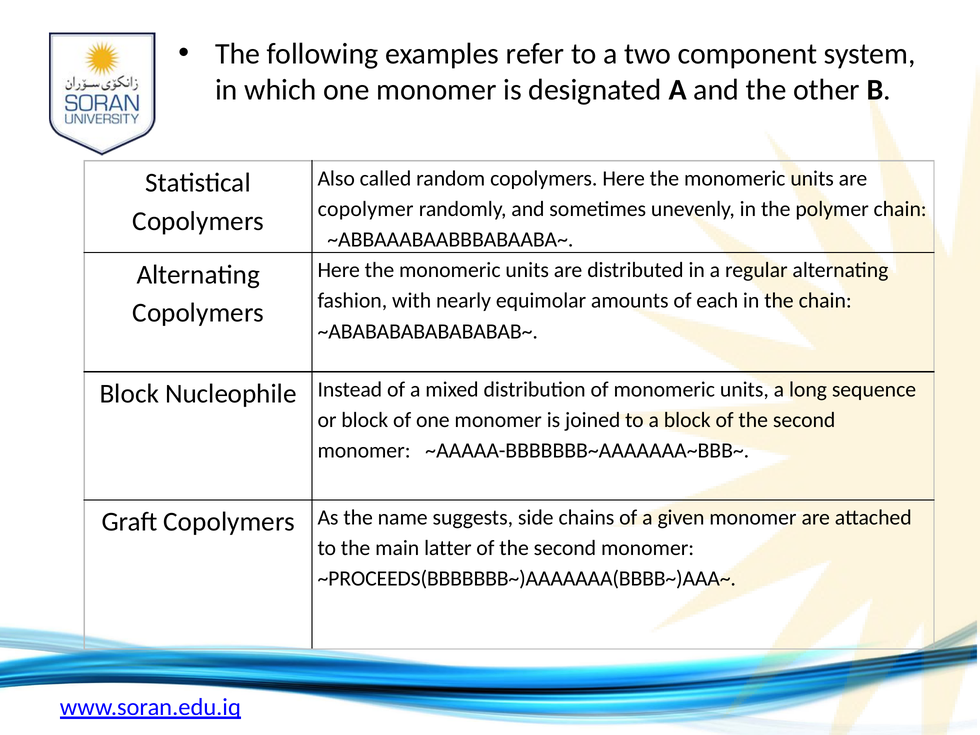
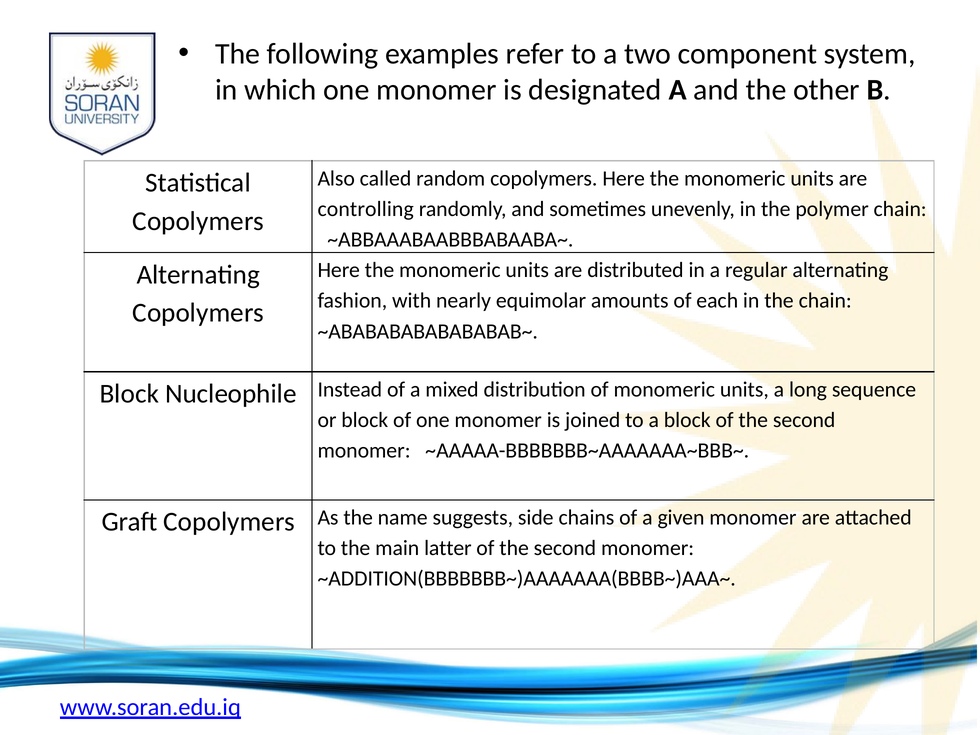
copolymer: copolymer -> controlling (366, 209)
~PROCEEDS(BBBBBBB~)AAAAAAA(BBBB~)AAA~: ~PROCEEDS(BBBBBBB~)AAAAAAA(BBBB~)AAA~ -> ~ADDITION(BBBBBBB~)AAAAAAA(BBBB~)AAA~ (527, 579)
